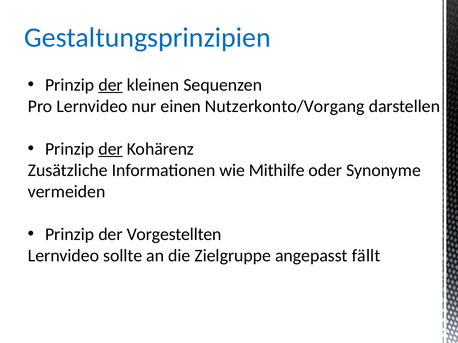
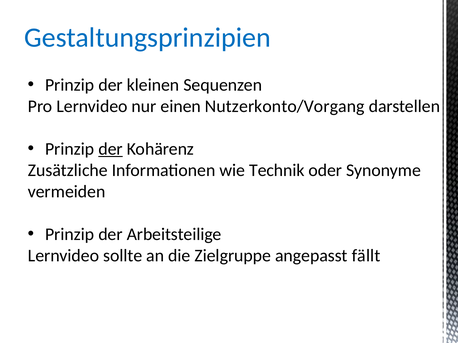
der underline: present -> none (111, 85)
Mithilfe: Mithilfe -> Technik (277, 170)
Vorgestellten: Vorgestellten -> Arbeitsteilige (174, 235)
